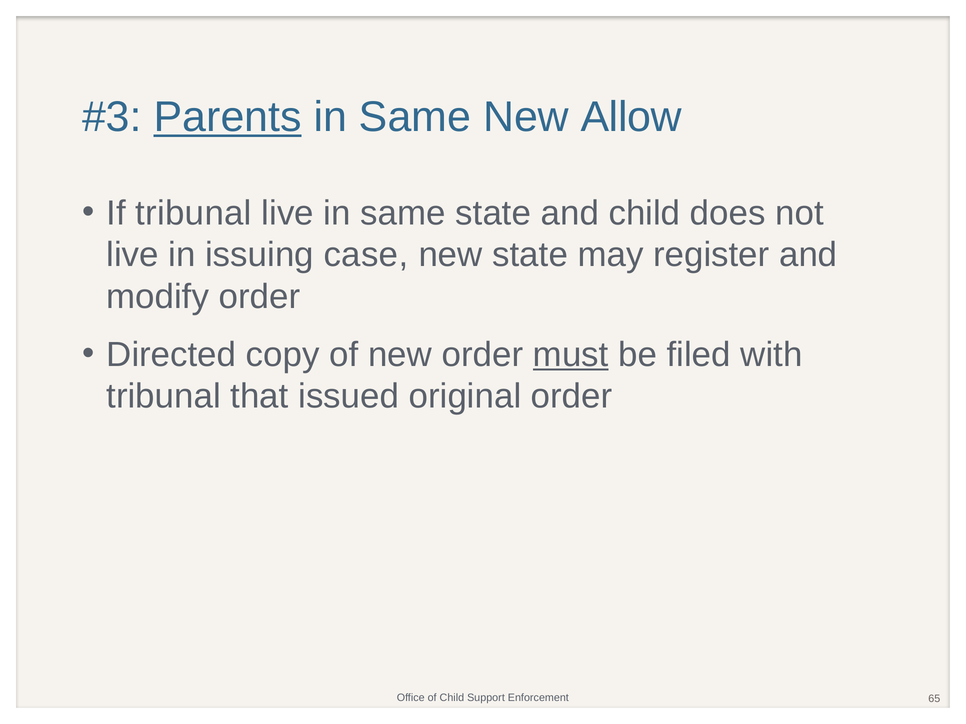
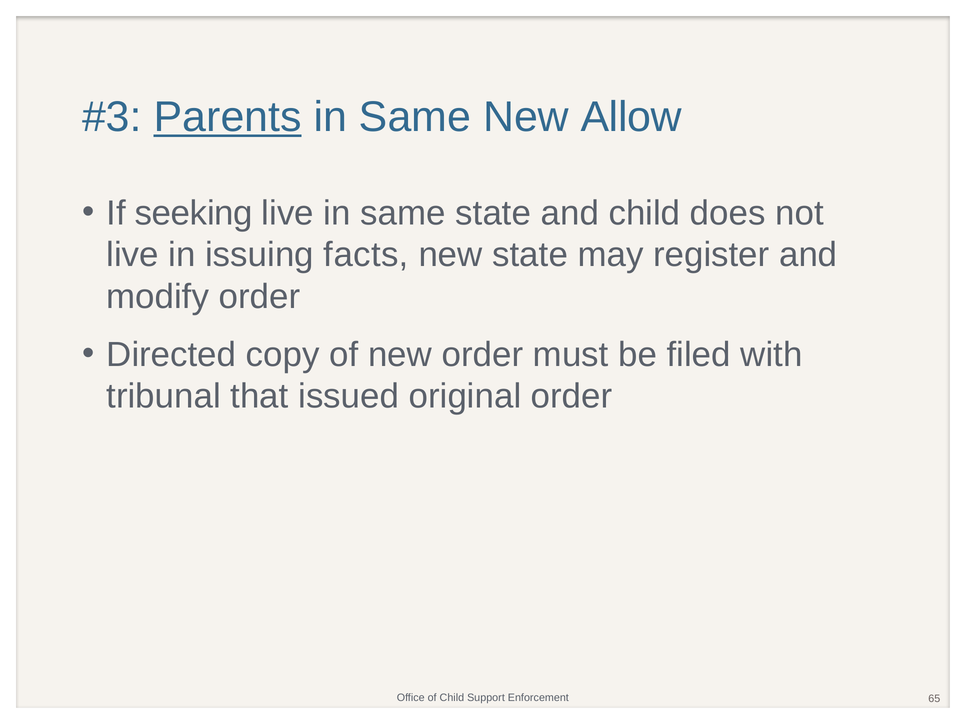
If tribunal: tribunal -> seeking (194, 213)
case: case -> facts (366, 255)
must underline: present -> none (571, 355)
